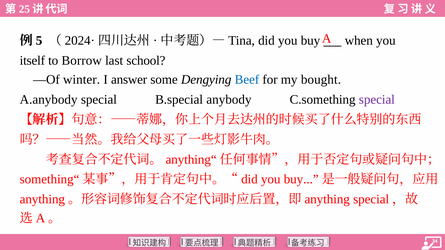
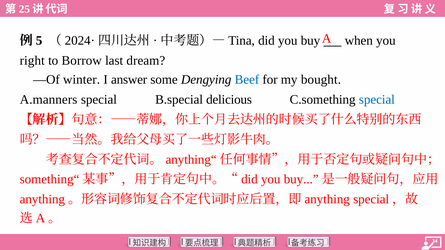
itself: itself -> right (32, 61)
school: school -> dream (146, 61)
A.anybody: A.anybody -> A.manners (49, 100)
anybody: anybody -> delicious (229, 100)
special colour: purple -> blue (377, 100)
